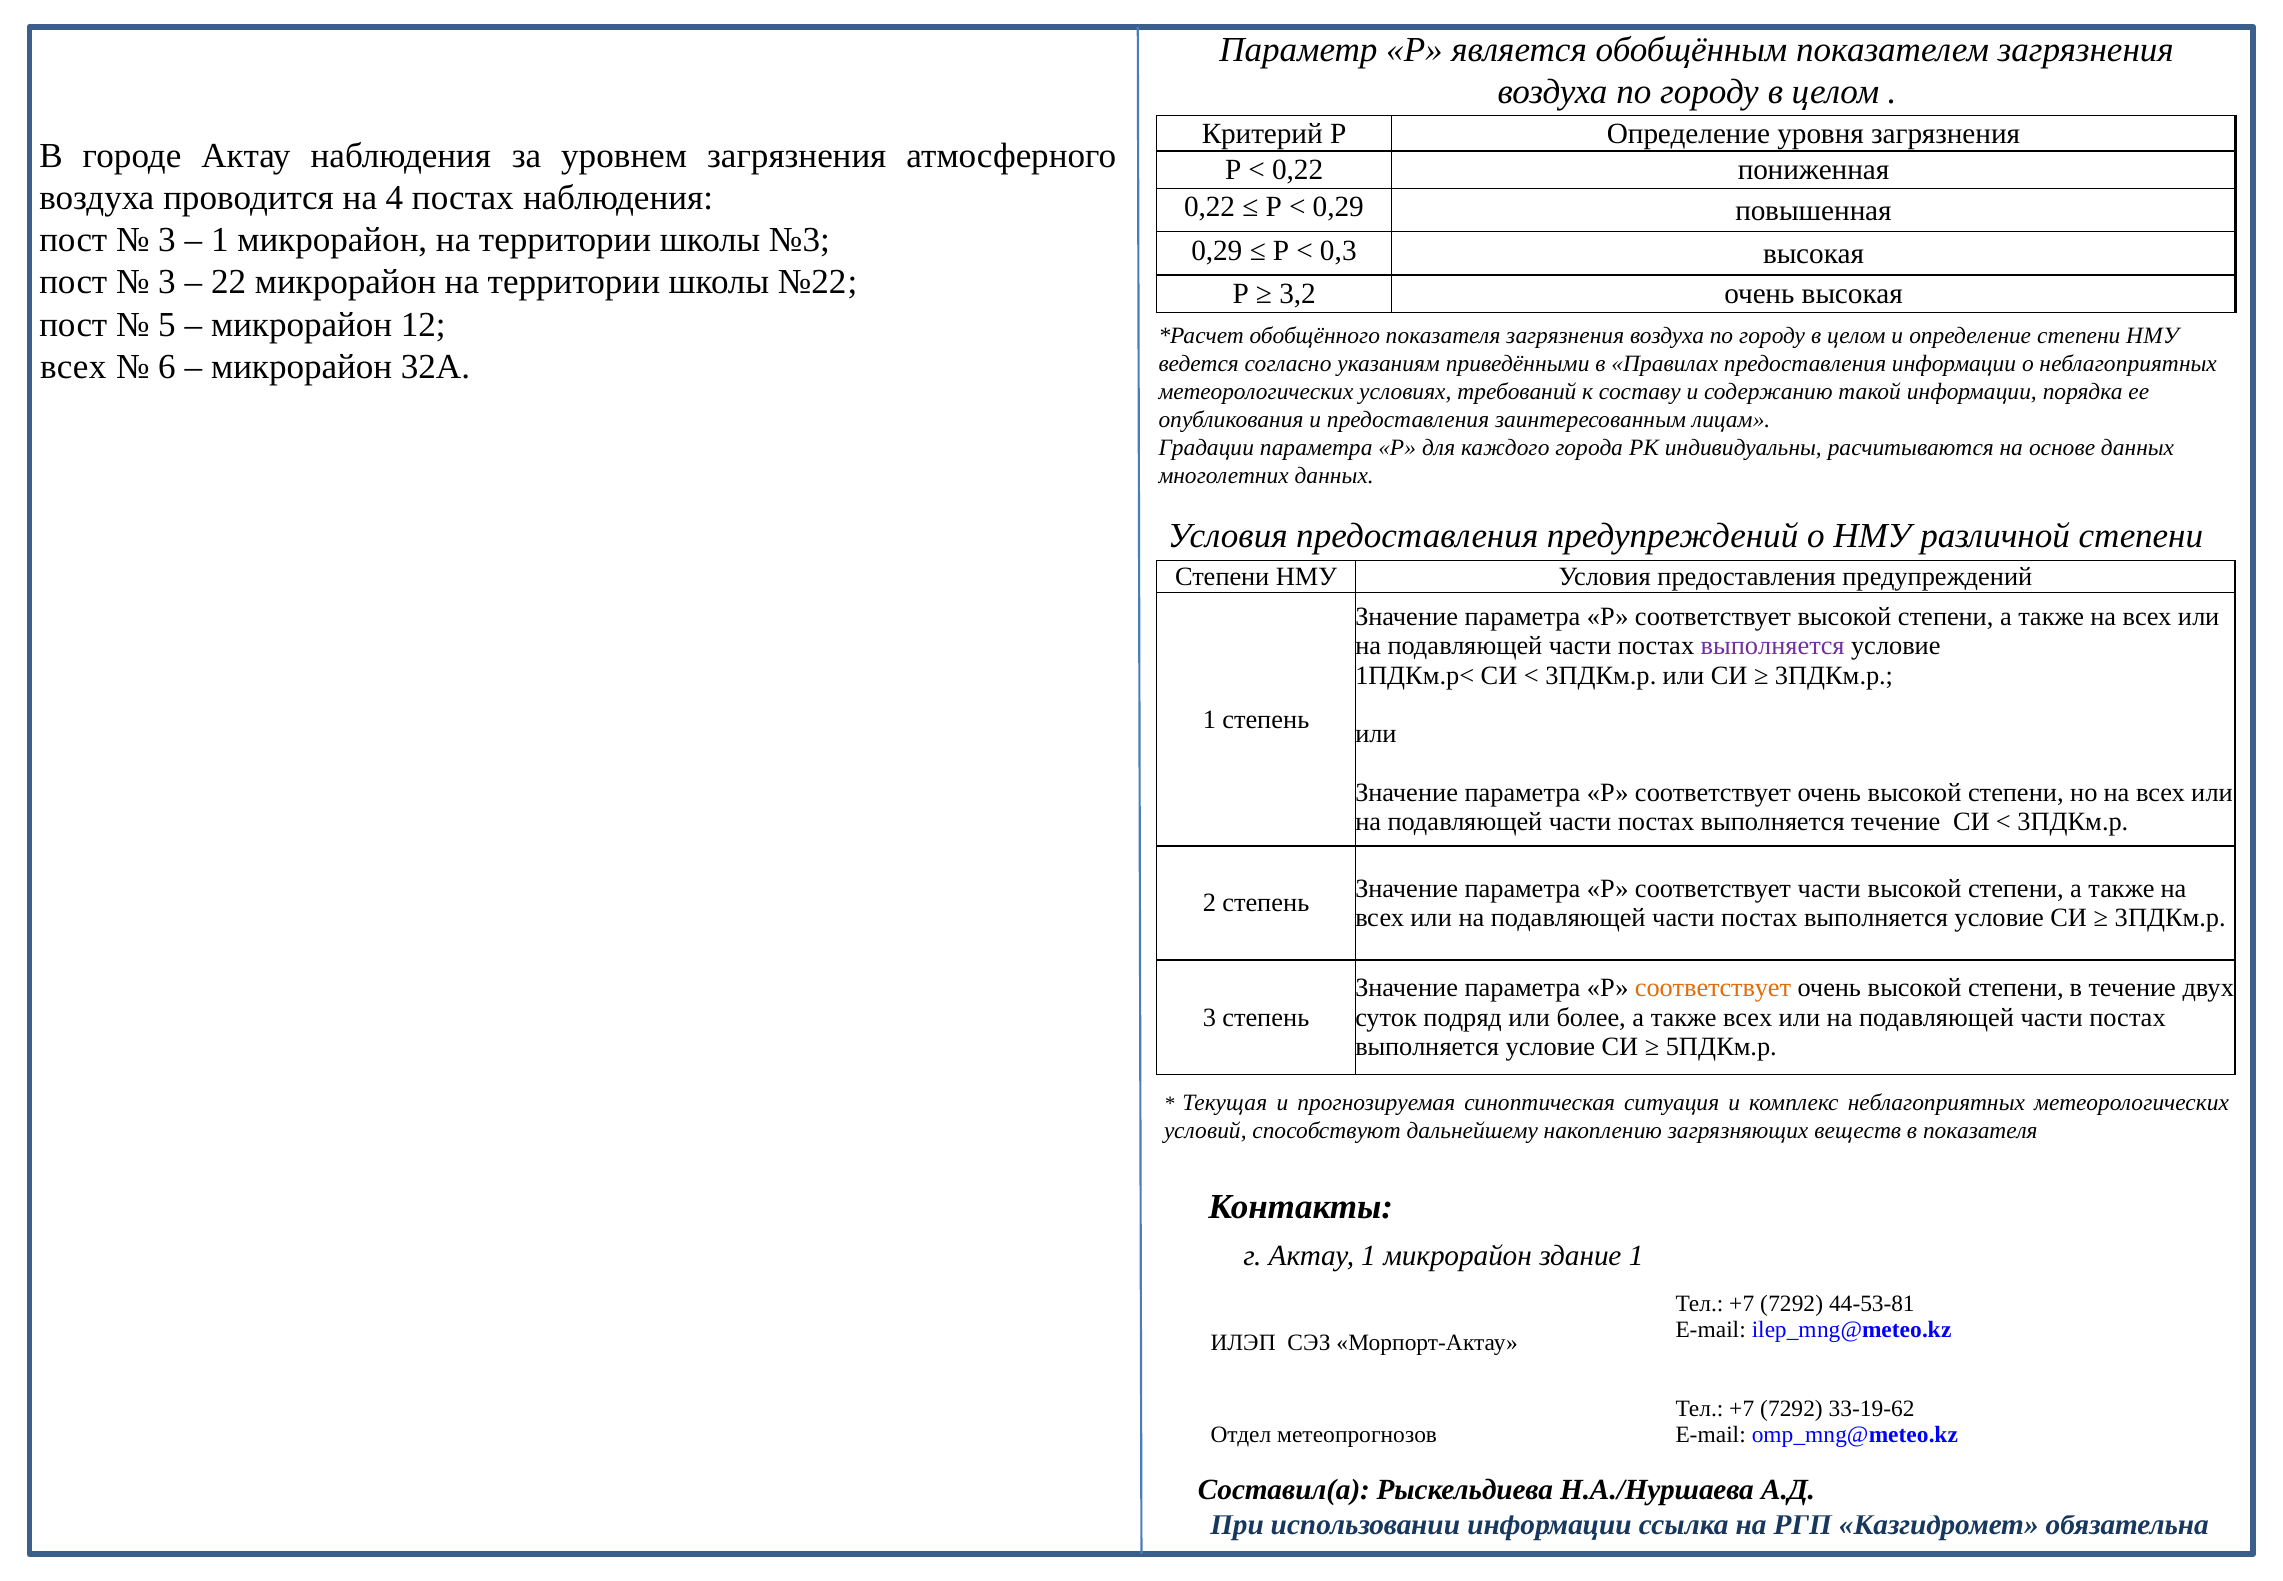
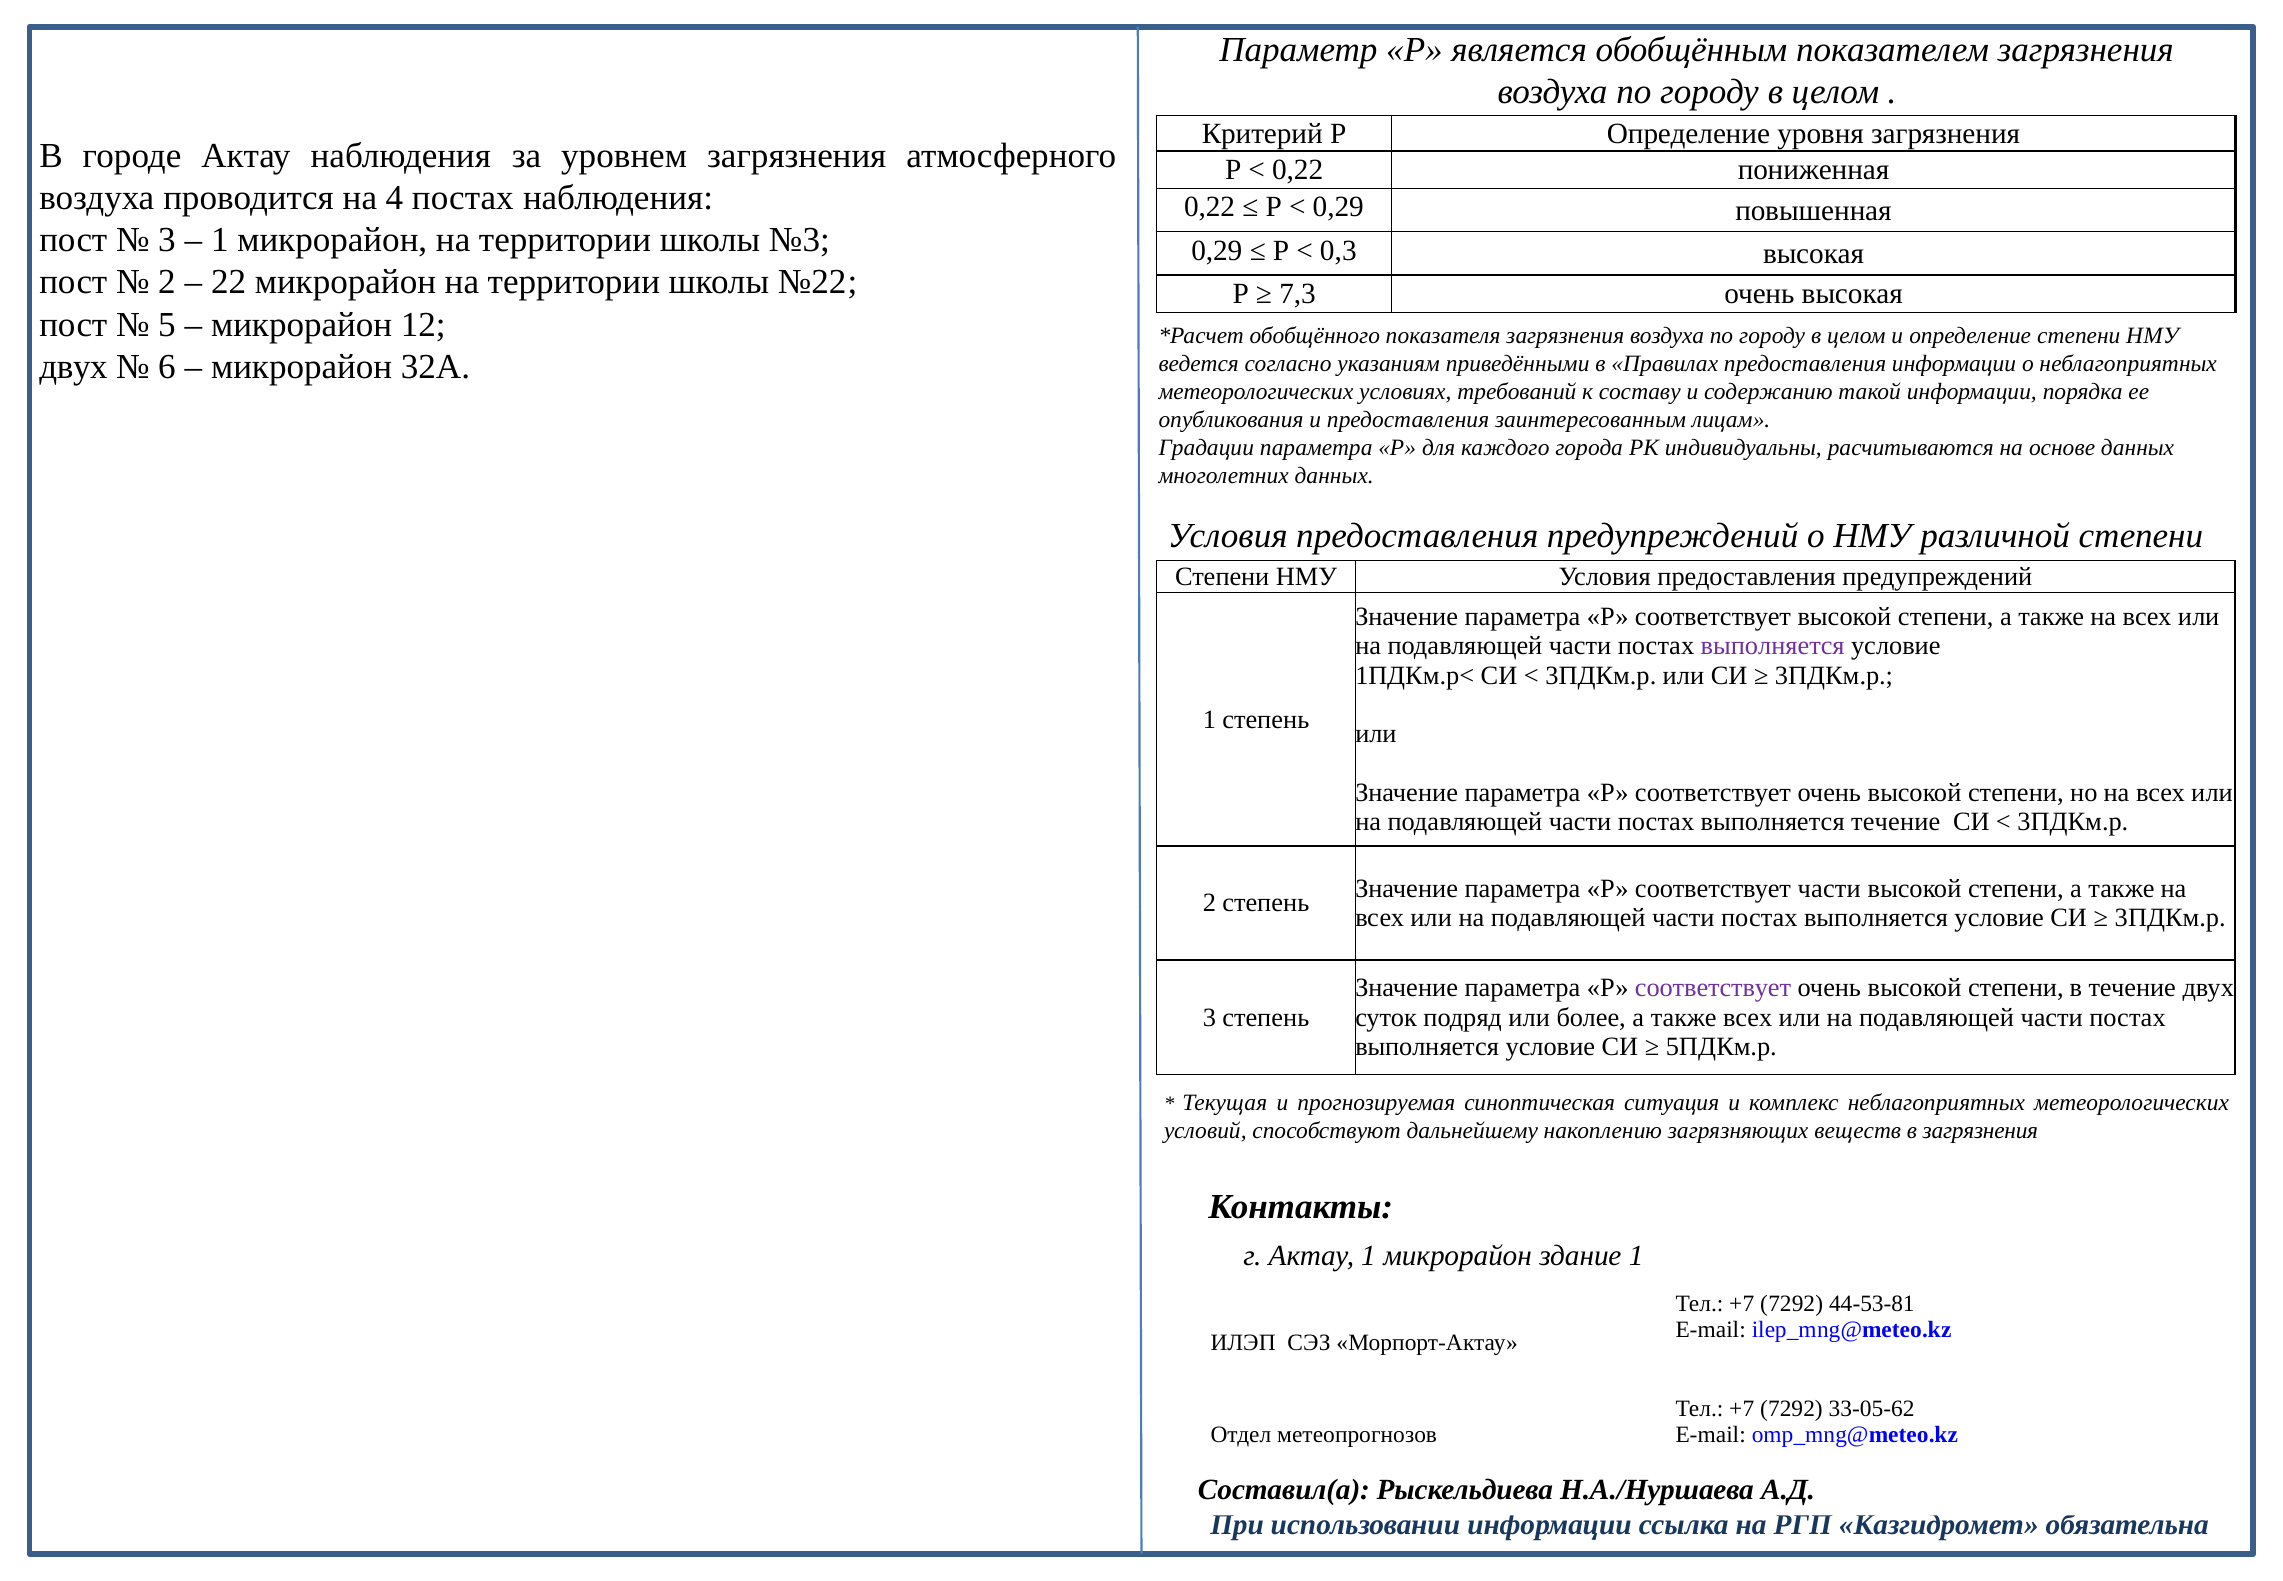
3: 3 -> 2 (167, 282)
3,2: 3,2 -> 7,3 (1298, 293)
всех: всех -> двух (74, 367)
соответствует colour: orange -> purple (1713, 988)
в показателя: показателя -> загрязнения (1980, 1130)
33-19-62: 33-19-62 -> 33-05-62 (1872, 1409)
